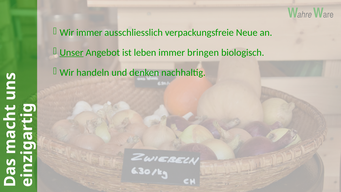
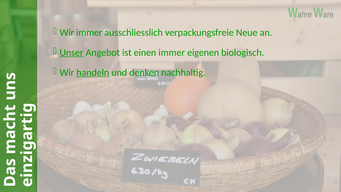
leben: leben -> einen (145, 52)
bringen: bringen -> eigenen (203, 52)
handeln underline: none -> present (93, 72)
